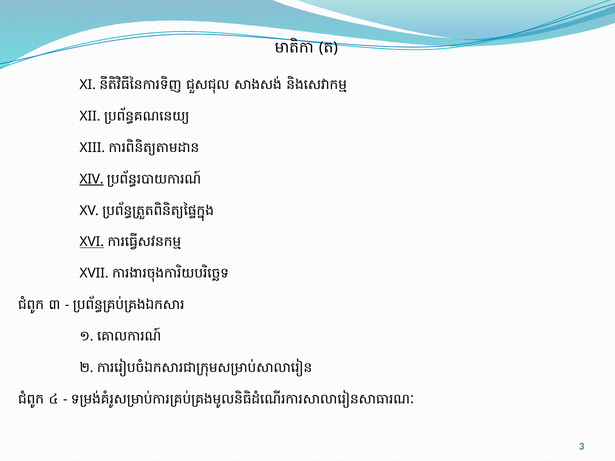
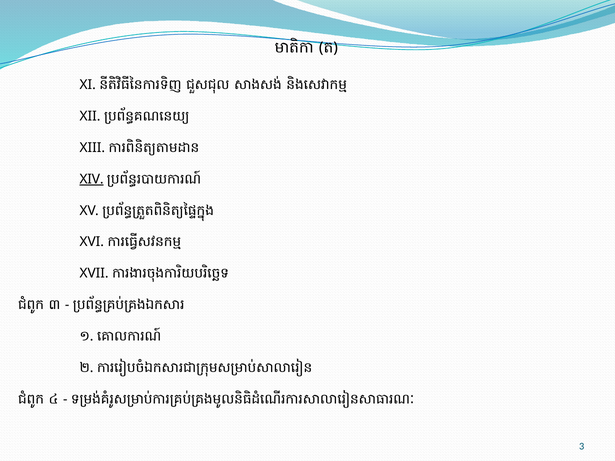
XVI underline: present -> none (92, 242)
